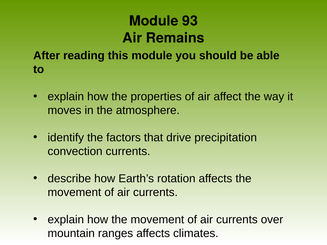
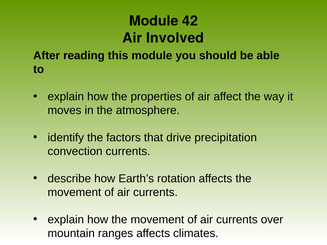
93: 93 -> 42 (190, 21)
Remains: Remains -> Involved (175, 38)
